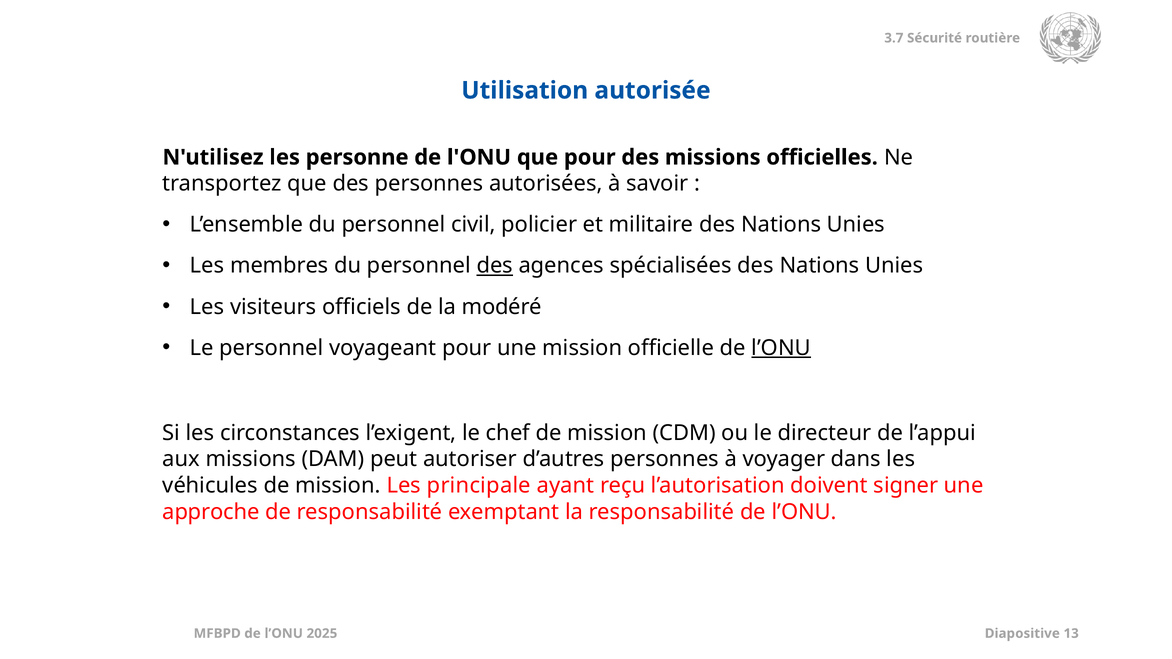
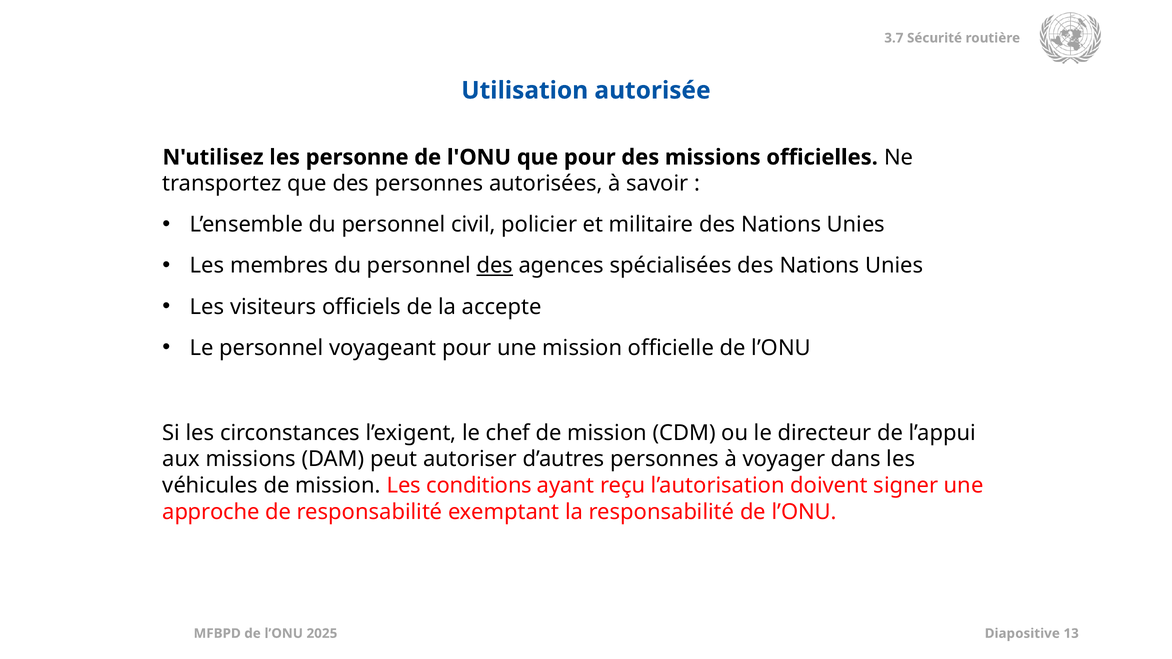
modéré: modéré -> accepte (502, 307)
l’ONU underline: present -> none (781, 348)
principale: principale -> conditions (479, 486)
